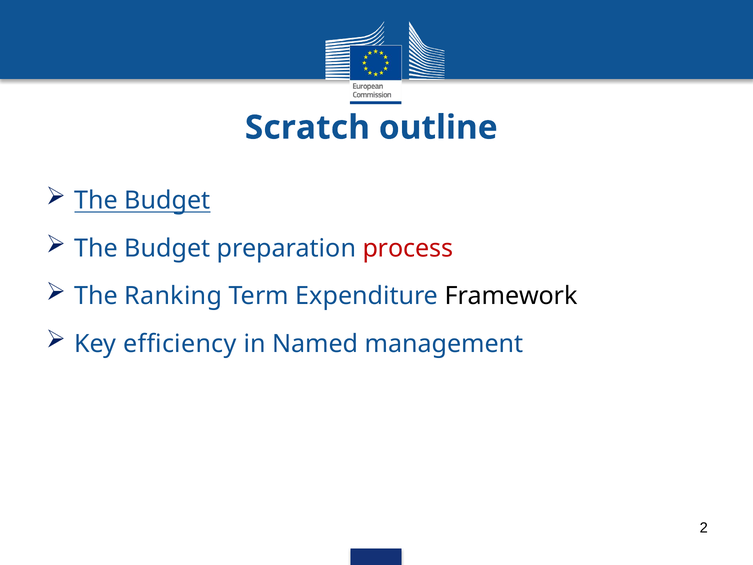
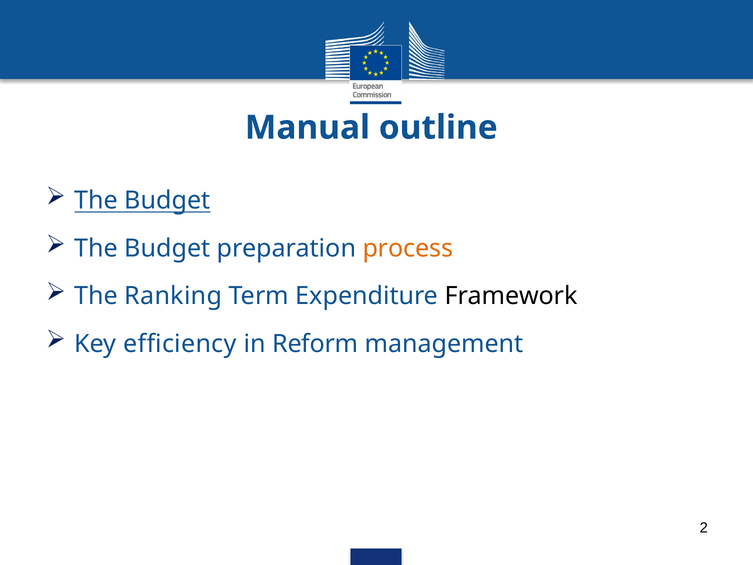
Scratch: Scratch -> Manual (307, 128)
process colour: red -> orange (408, 248)
Named: Named -> Reform (315, 344)
